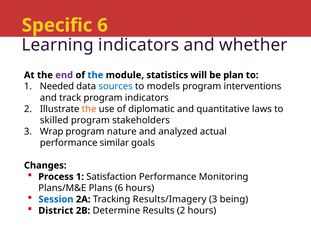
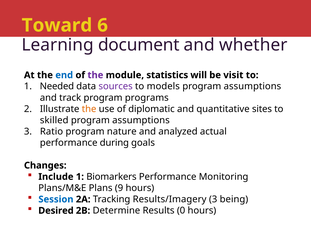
Specific: Specific -> Toward (57, 25)
Learning indicators: indicators -> document (139, 45)
end colour: purple -> blue (64, 75)
the colour: blue -> purple (95, 75)
plan: plan -> visit (233, 75)
sources colour: blue -> purple (116, 86)
interventions: interventions -> assumptions (252, 86)
program indicators: indicators -> programs (147, 98)
laws: laws -> sites (262, 109)
stakeholders: stakeholders -> assumptions (141, 120)
Wrap: Wrap -> Ratio (52, 132)
similar: similar -> during (114, 143)
Process: Process -> Include (56, 177)
Satisfaction: Satisfaction -> Biomarkers (111, 177)
Plans 6: 6 -> 9 (119, 188)
District: District -> Desired (56, 211)
Results 2: 2 -> 0 (181, 211)
